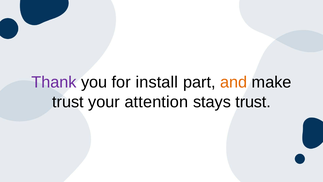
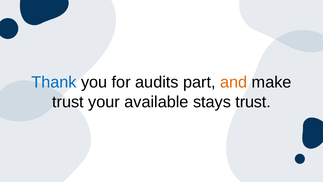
Thank colour: purple -> blue (54, 82)
install: install -> audits (157, 82)
attention: attention -> available (156, 102)
